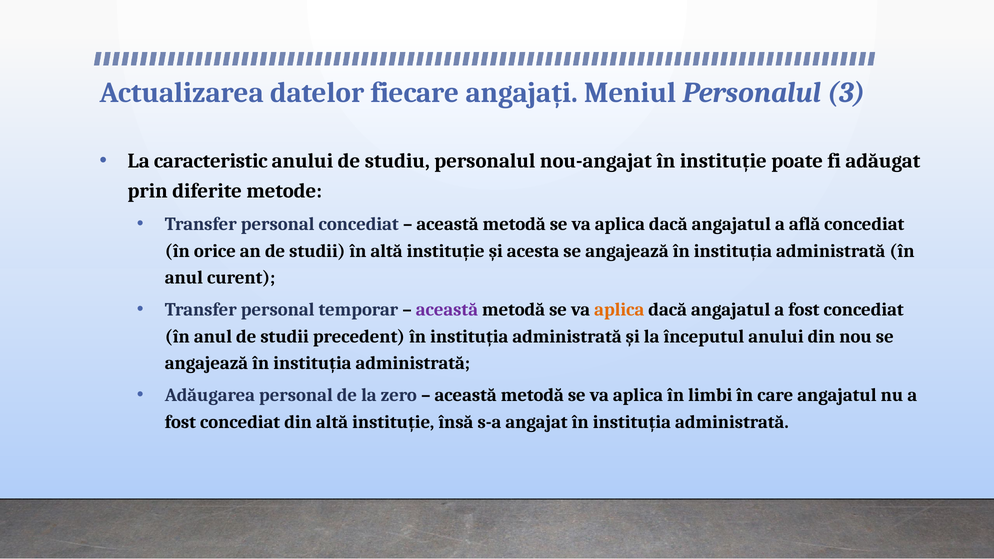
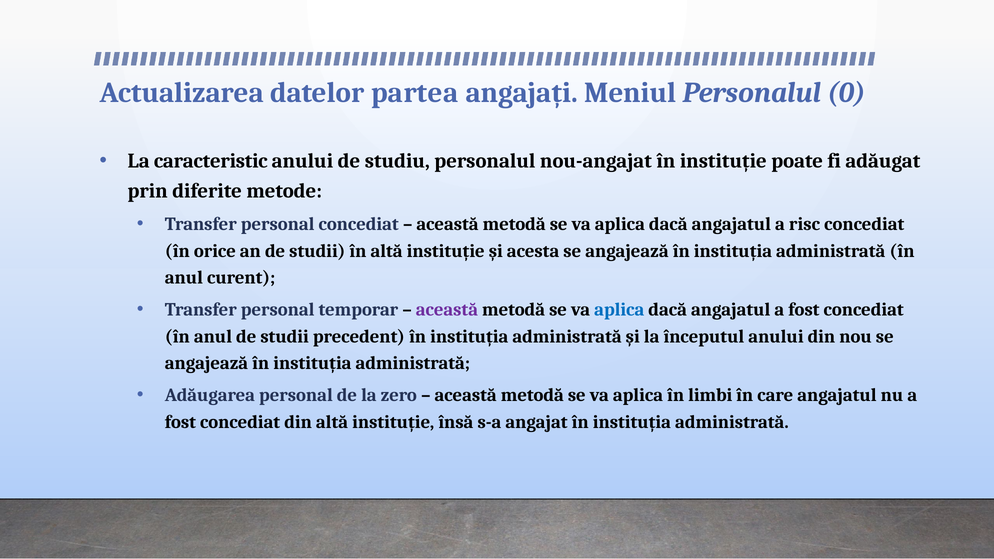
fiecare: fiecare -> partea (415, 93)
3: 3 -> 0 (847, 93)
află: află -> risc (805, 224)
aplica colour: orange -> blue (619, 310)
